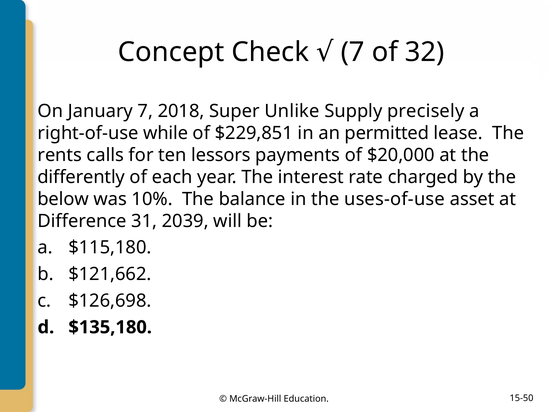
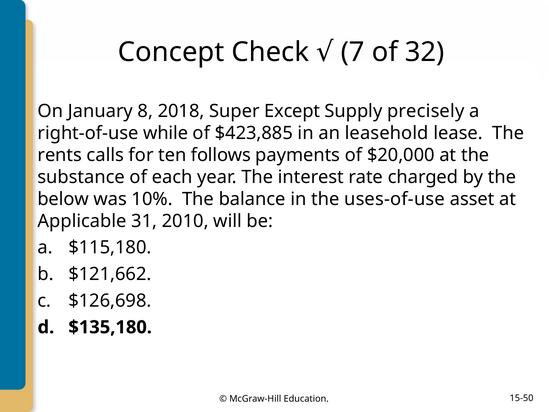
January 7: 7 -> 8 (145, 111)
Unlike: Unlike -> Except (292, 111)
$229,851: $229,851 -> $423,885 (254, 133)
permitted: permitted -> leasehold (387, 133)
lessors: lessors -> follows (221, 155)
differently: differently -> substance (81, 177)
Difference: Difference -> Applicable (82, 221)
2039: 2039 -> 2010 (185, 221)
